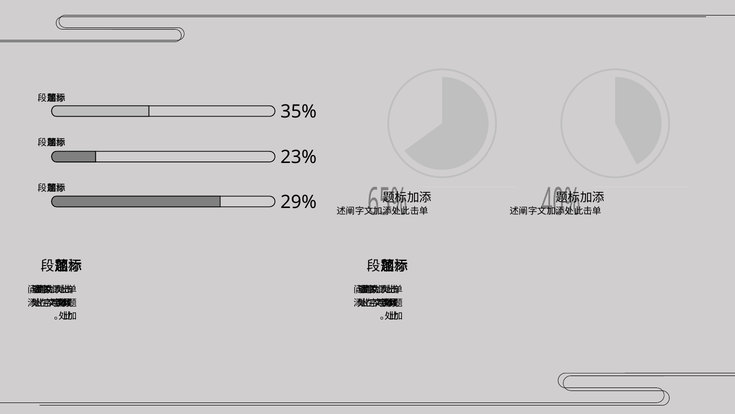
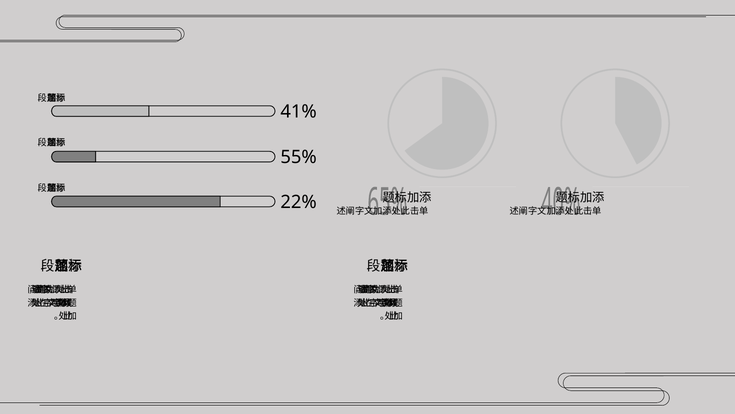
35%: 35% -> 41% (299, 112)
23%: 23% -> 55% (299, 157)
29%: 29% -> 22% (299, 202)
